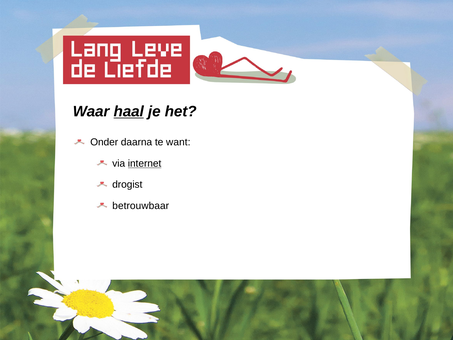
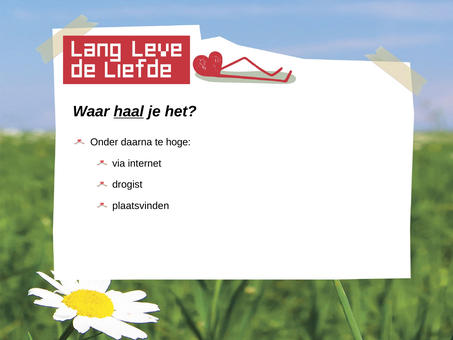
want: want -> hoge (178, 142)
internet underline: present -> none (145, 163)
betrouwbaar: betrouwbaar -> plaatsvinden (141, 206)
